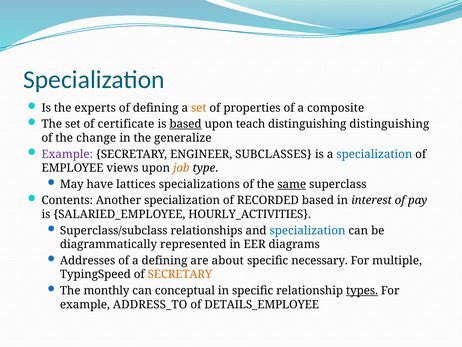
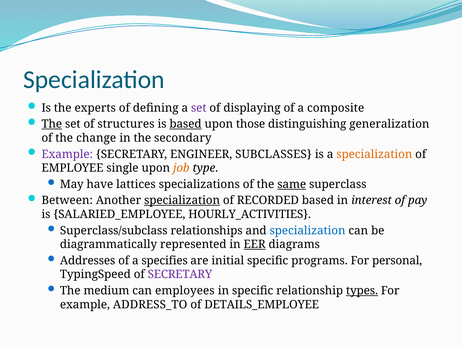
set colour: orange -> purple (199, 108)
properties: properties -> displaying (252, 108)
The underline: none -> present (52, 124)
certificate: certificate -> structures (126, 124)
teach: teach -> those (251, 124)
distinguishing distinguishing: distinguishing -> generalization (389, 124)
generalize: generalize -> secondary (183, 138)
specialization colour: blue -> orange (374, 154)
views: views -> single (123, 168)
Contents: Contents -> Between (67, 200)
specialization underline: none -> present (182, 200)
EER underline: none -> present (255, 244)
a defining: defining -> specifies (165, 260)
about: about -> initial (228, 260)
necessary: necessary -> programs (319, 260)
multiple: multiple -> personal (397, 260)
SECRETARY colour: orange -> purple (180, 274)
monthly: monthly -> medium (106, 290)
conceptual: conceptual -> employees (185, 290)
